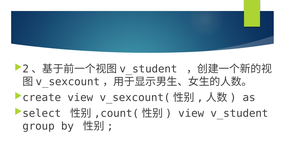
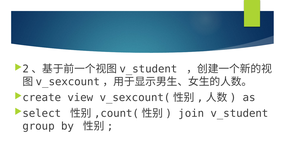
view: view -> join (191, 114)
